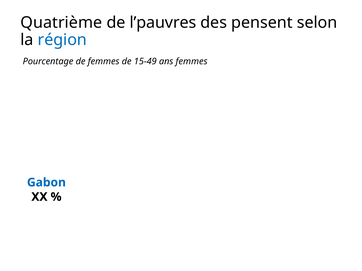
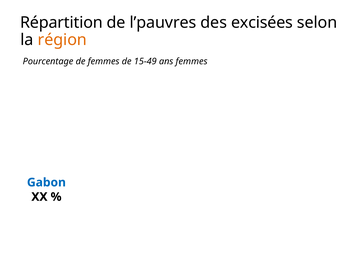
Quatrième: Quatrième -> Répartition (61, 22)
pensent: pensent -> excisées (262, 22)
région colour: blue -> orange (62, 40)
